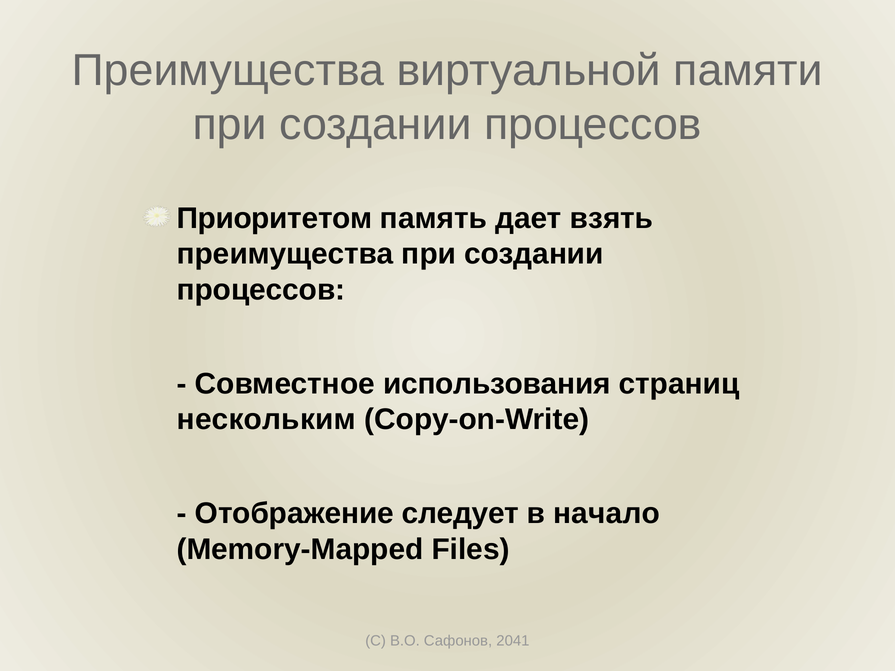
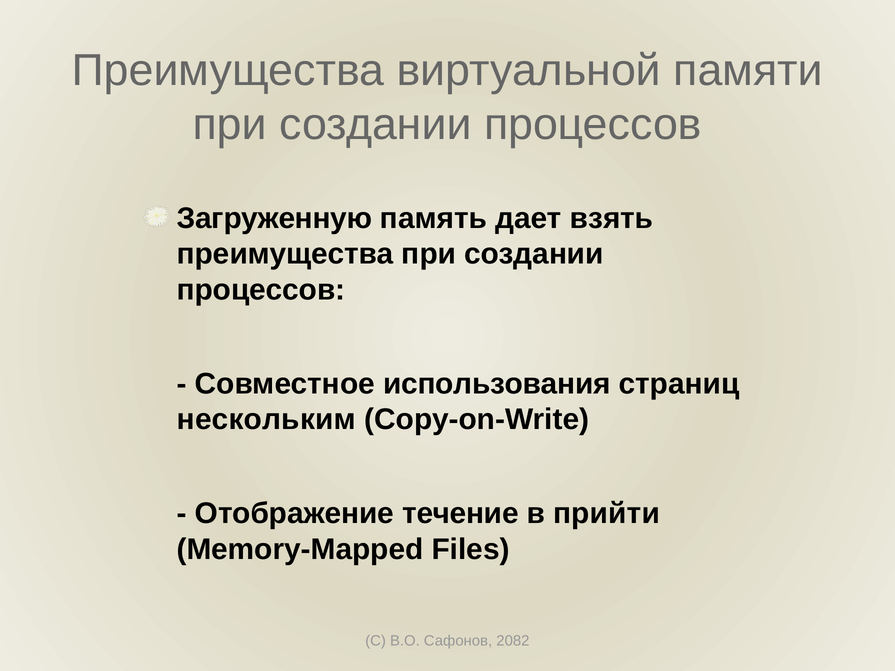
Приоритетом: Приоритетом -> Загруженную (274, 218)
следует: следует -> течение (460, 514)
начало: начало -> прийти (607, 514)
2041: 2041 -> 2082 (513, 641)
